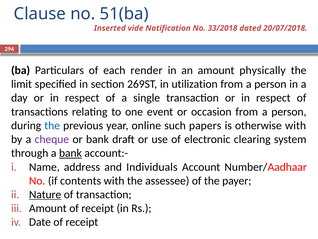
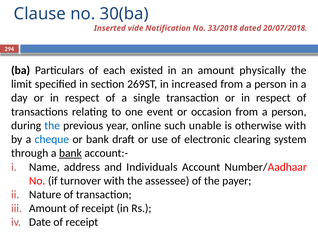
51(ba: 51(ba -> 30(ba (124, 14)
render: render -> existed (147, 70)
utilization: utilization -> increased (195, 84)
papers: papers -> unable (205, 125)
cheque colour: purple -> blue (52, 139)
contents: contents -> turnover (81, 180)
Nature underline: present -> none (45, 194)
